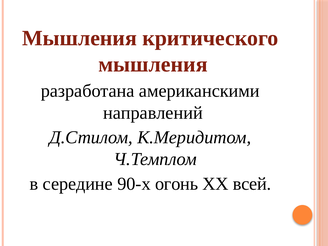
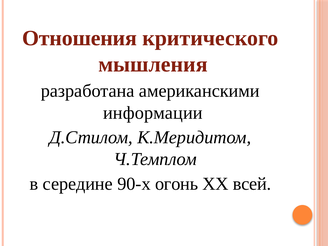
Мышления: Мышления -> Отношения (80, 38)
направлений: направлений -> информации (153, 113)
